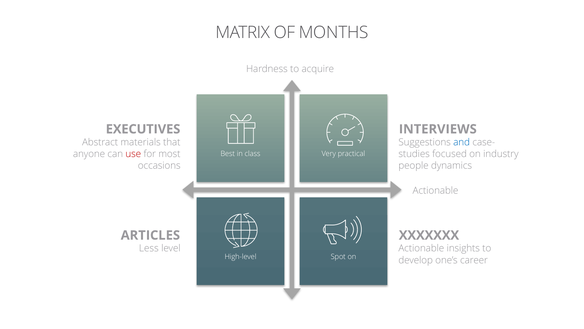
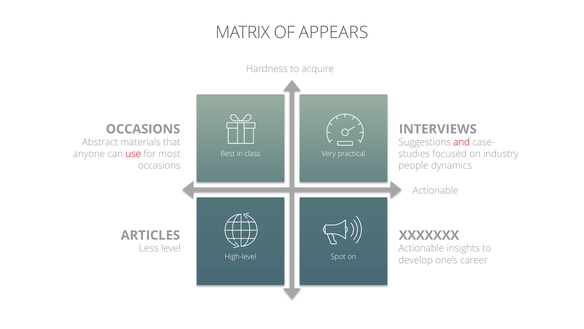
MONTHS: MONTHS -> APPEARS (334, 33)
EXECUTIVES: EXECUTIVES -> OCCASIONS (143, 129)
and colour: blue -> red (462, 142)
